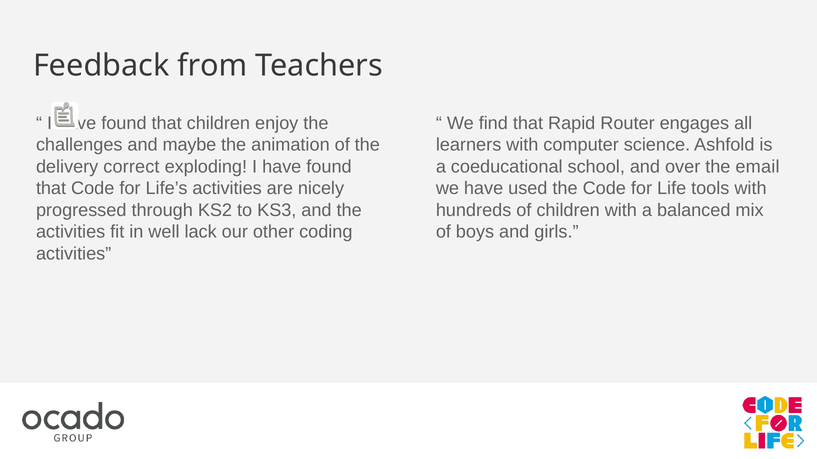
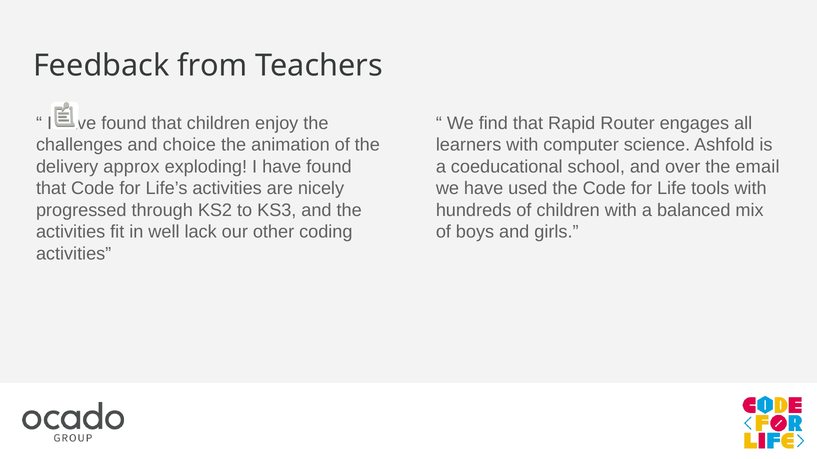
maybe: maybe -> choice (189, 145)
correct: correct -> approx (131, 167)
